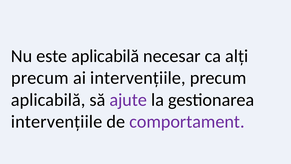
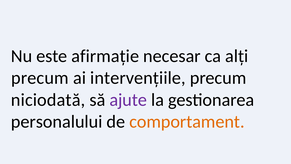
este aplicabilă: aplicabilă -> afirmație (105, 56)
aplicabilă: aplicabilă -> niciodată (48, 100)
intervențiile: intervențiile -> personalului (57, 121)
comportament colour: purple -> orange (187, 121)
